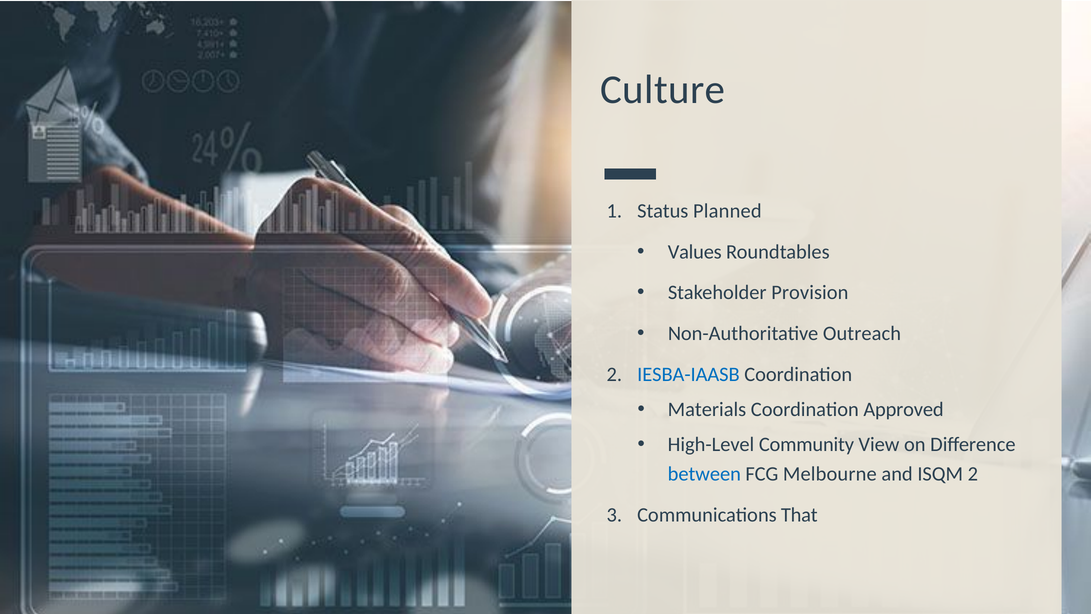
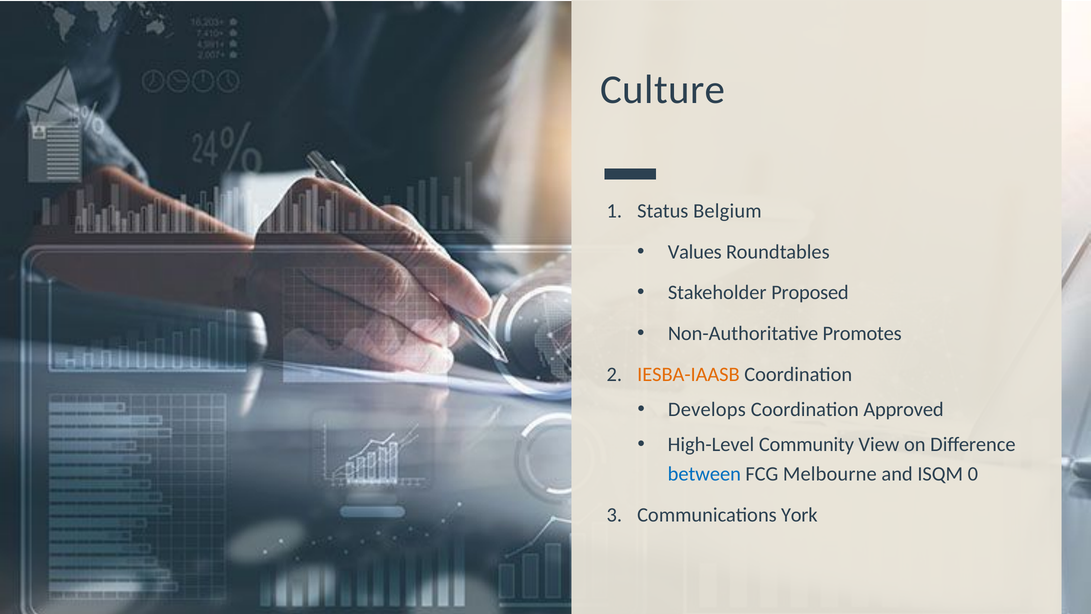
Planned: Planned -> Belgium (727, 211)
Provision: Provision -> Proposed (810, 293)
Outreach: Outreach -> Promotes (862, 333)
IESBA-IAASB colour: blue -> orange (688, 374)
Materials: Materials -> Develops (707, 409)
ISQM 2: 2 -> 0 (973, 474)
That: That -> York (799, 515)
